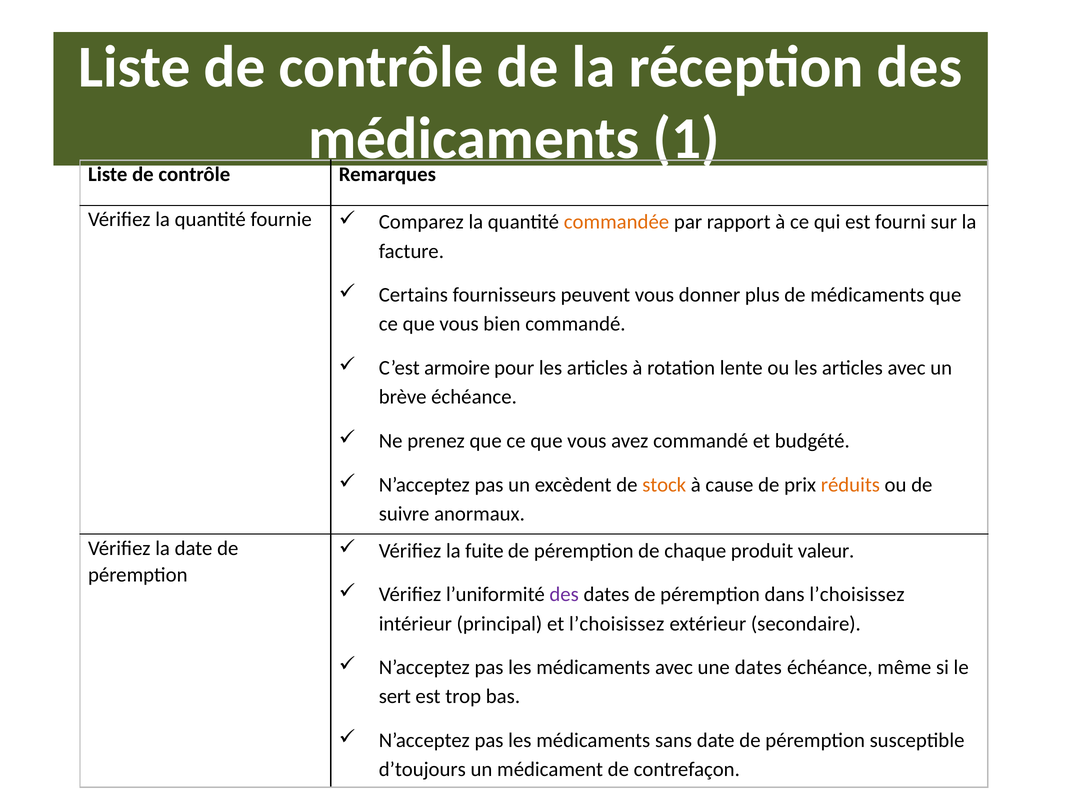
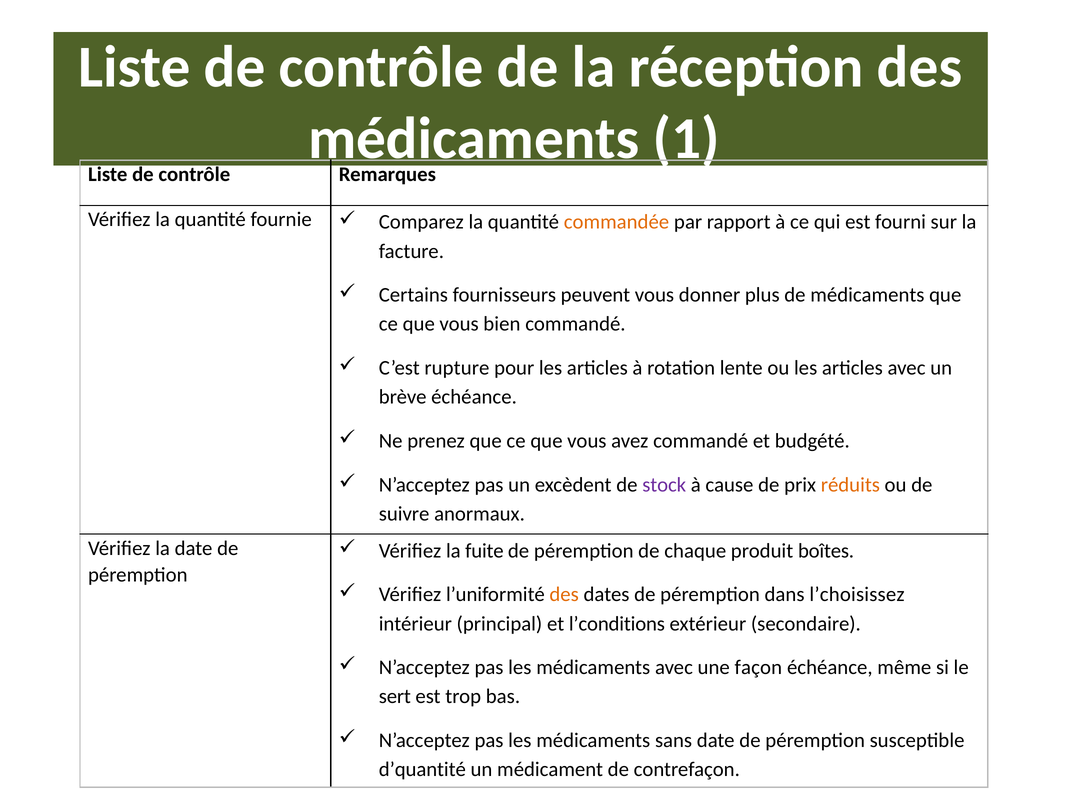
armoire: armoire -> rupture (457, 368)
stock colour: orange -> purple (664, 485)
valeur: valeur -> boîtes (826, 551)
des colour: purple -> orange (564, 595)
et l’choisissez: l’choisissez -> l’conditions (617, 624)
une dates: dates -> façon (758, 668)
d’toujours: d’toujours -> d’quantité (422, 770)
